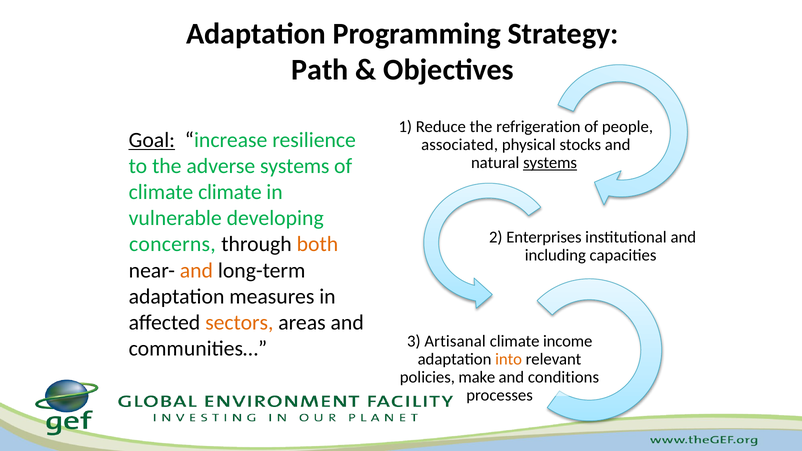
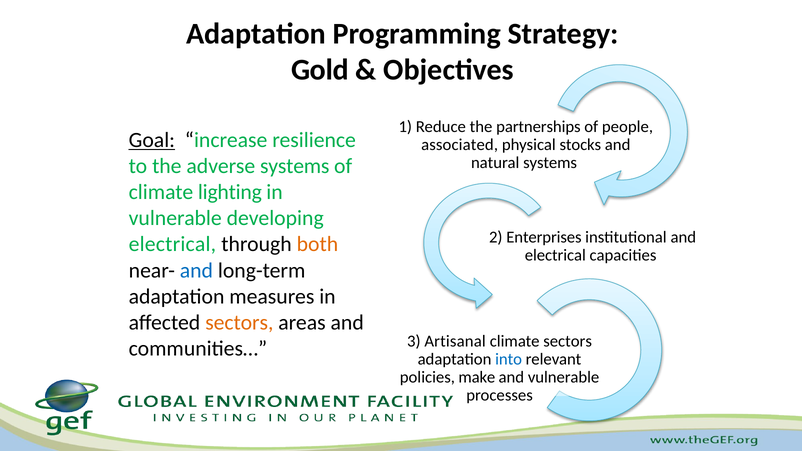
Path: Path -> Gold (320, 70)
refrigeration: refrigeration -> partnerships (538, 127)
systems underline: present -> none (550, 163)
climate climate: climate -> lighting (230, 192)
concerns: concerns -> electrical (172, 244)
including: including -> electrical (555, 255)
and colour: orange -> blue (196, 270)
climate income: income -> sectors (568, 341)
into colour: orange -> blue (509, 359)
and conditions: conditions -> vulnerable (564, 377)
